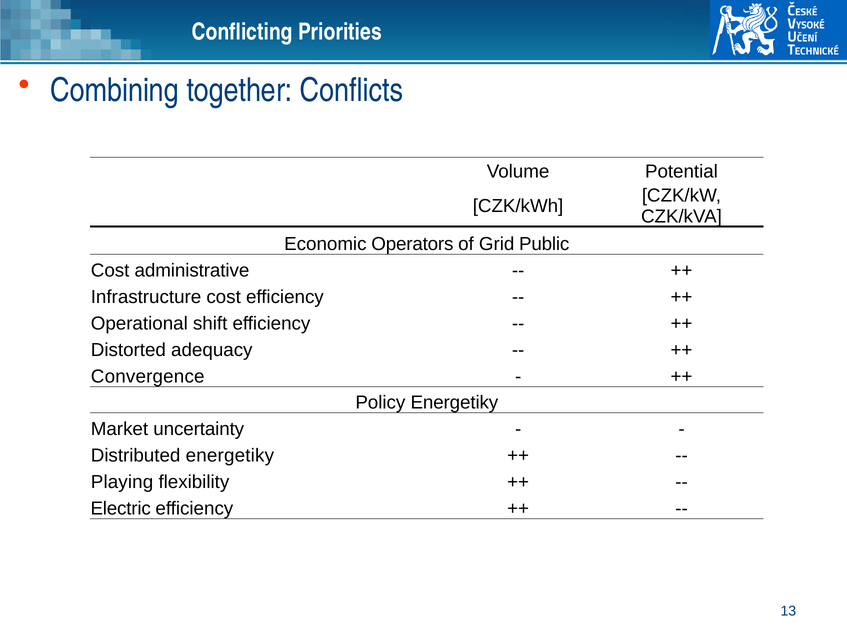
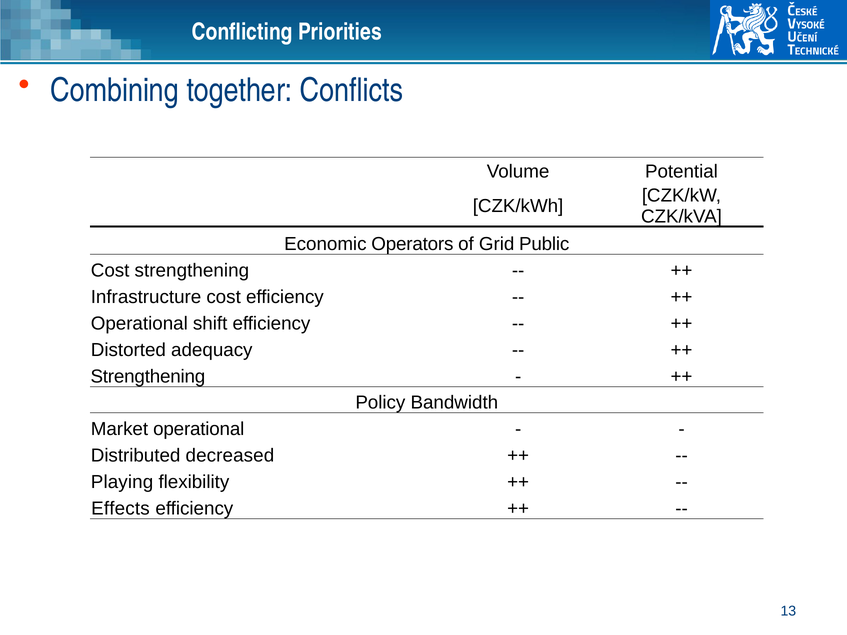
Cost administrative: administrative -> strengthening (192, 271)
Convergence: Convergence -> Strengthening (148, 377)
Policy Energetiky: Energetiky -> Bandwidth (454, 403)
Market uncertainty: uncertainty -> operational (199, 429)
Distributed energetiky: energetiky -> decreased (230, 456)
Electric: Electric -> Effects (120, 509)
